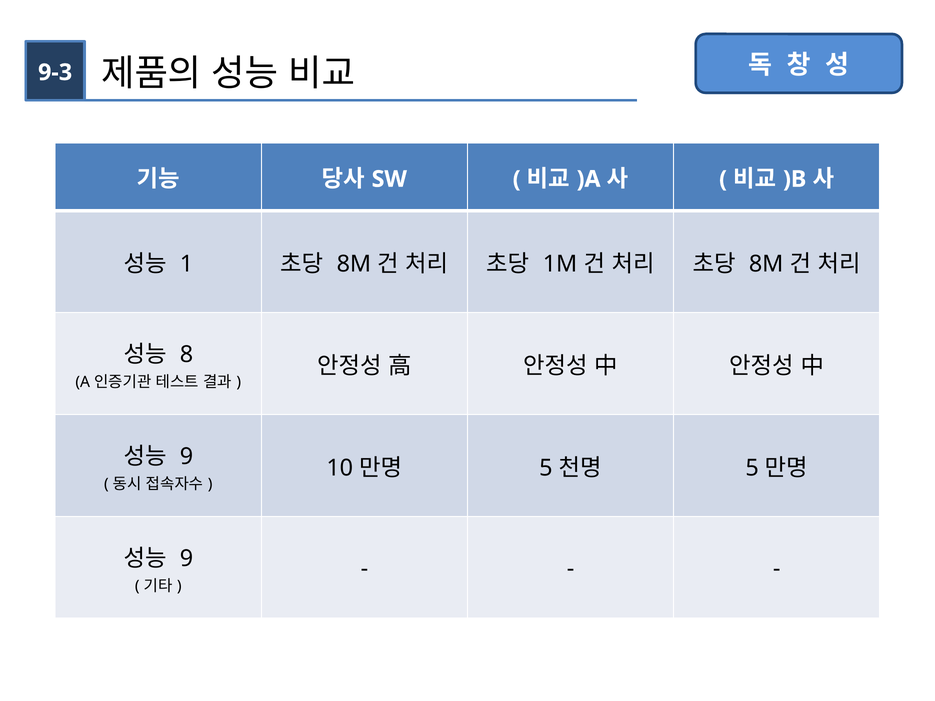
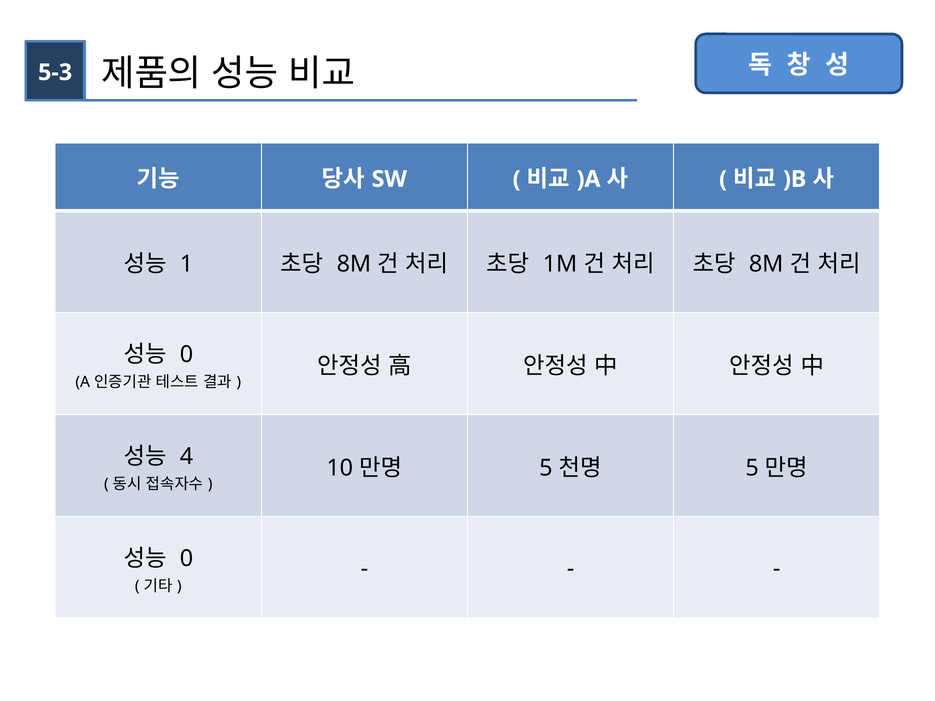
9-3: 9-3 -> 5-3 (55, 72)
8: 8 -> 0 (186, 355)
9: 9 -> 4 (186, 457)
9: 9 -> 0 (186, 559)
